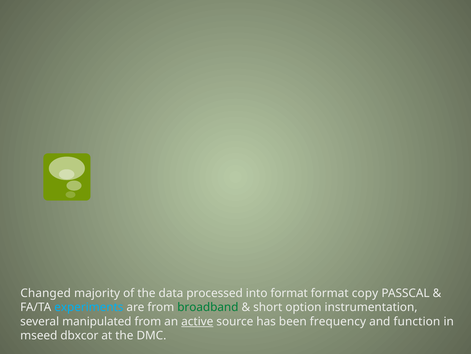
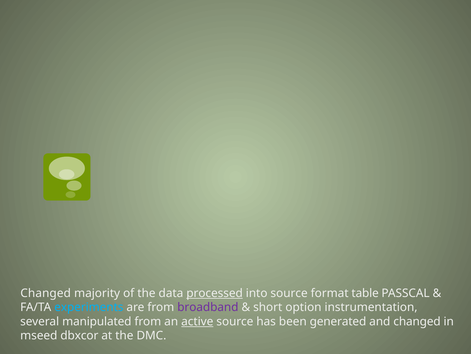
processed underline: none -> present (215, 293)
into format: format -> source (289, 293)
copy: copy -> table (365, 293)
broadband colour: green -> purple (208, 307)
frequency: frequency -> generated (338, 321)
and function: function -> changed (417, 321)
